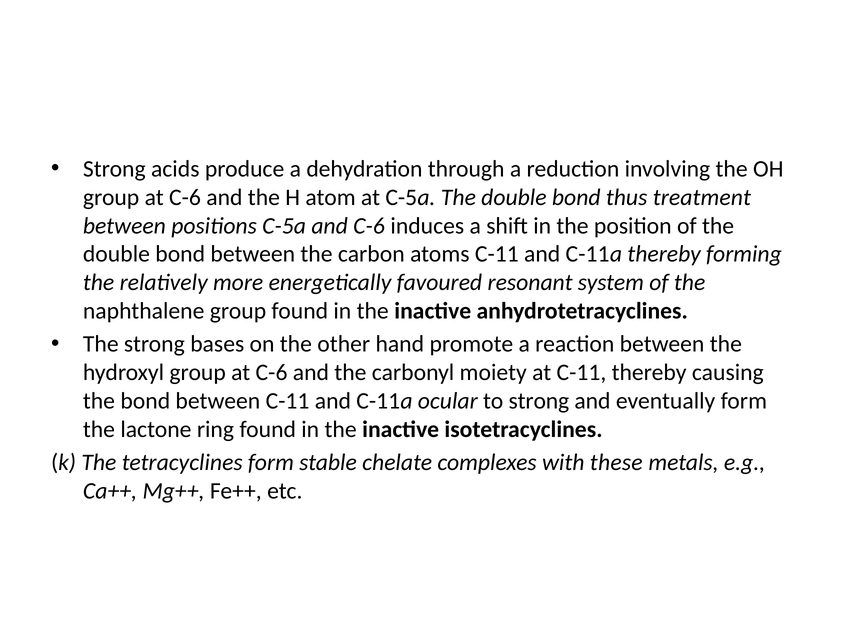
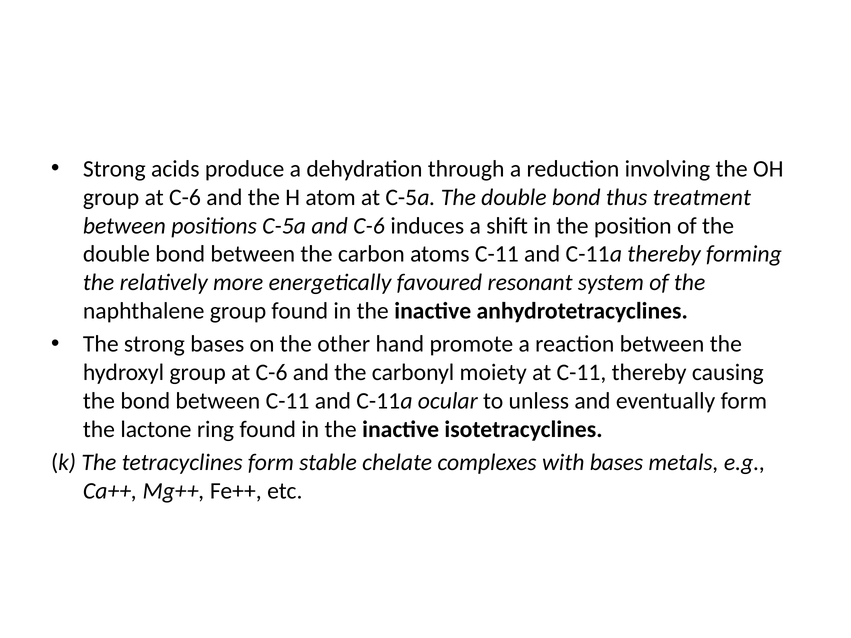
to strong: strong -> unless (539, 401)
with these: these -> bases (616, 463)
